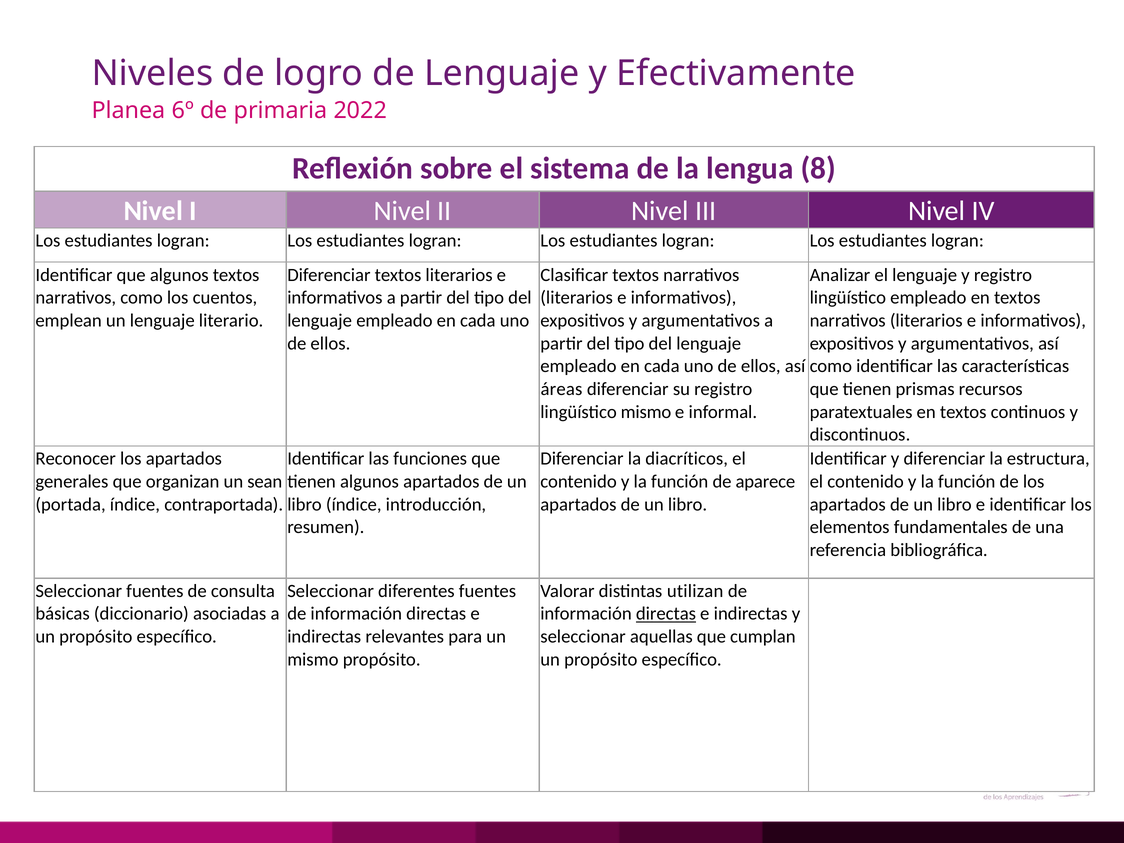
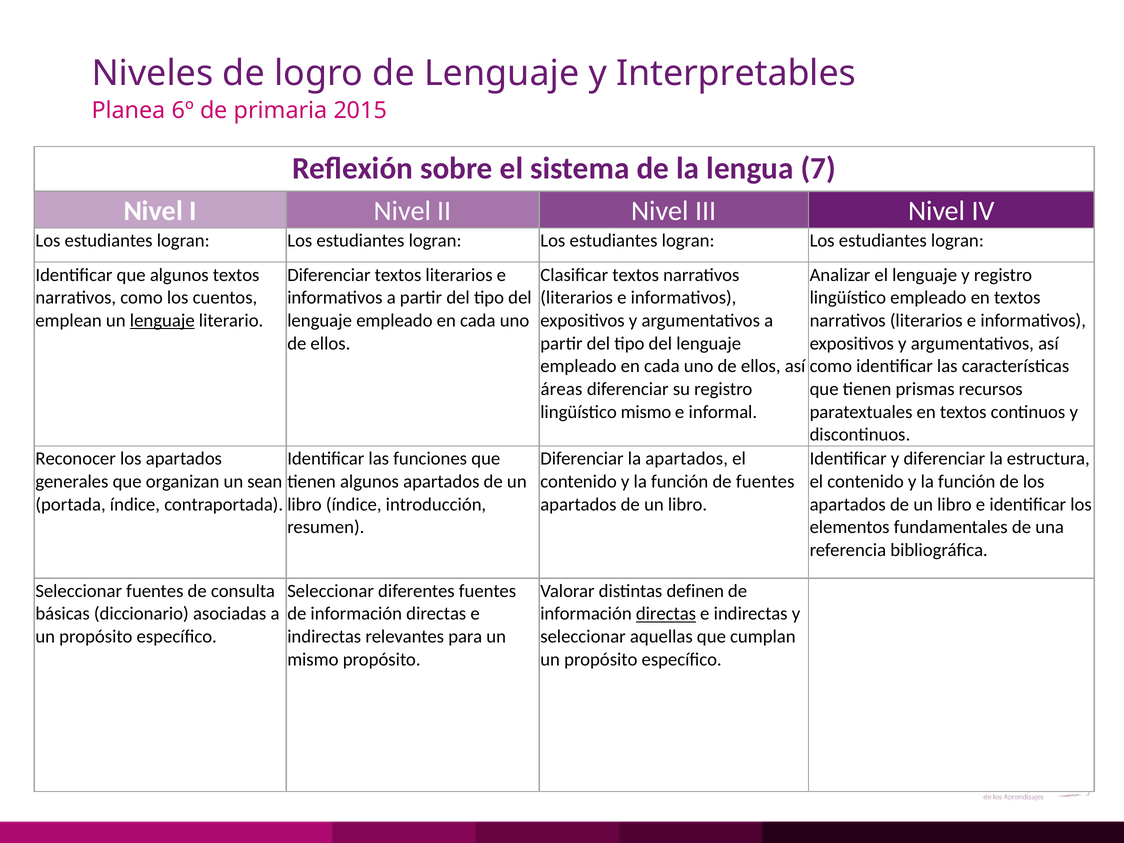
Efectivamente: Efectivamente -> Interpretables (736, 73)
2022: 2022 -> 2015 (360, 111)
8: 8 -> 7 (818, 169)
lenguaje underline: none -> present (162, 320)
la diacríticos: diacríticos -> apartados (687, 459)
de aparece: aparece -> fuentes (765, 482)
utilizan: utilizan -> definen (695, 591)
